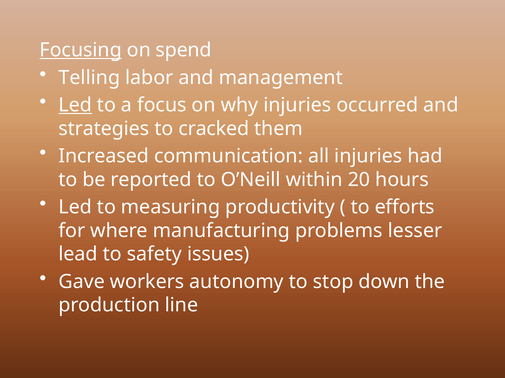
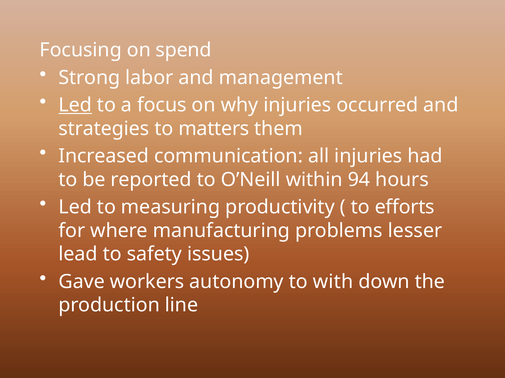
Focusing underline: present -> none (81, 50)
Telling: Telling -> Strong (89, 78)
cracked: cracked -> matters (214, 129)
20: 20 -> 94 (359, 180)
stop: stop -> with (333, 282)
